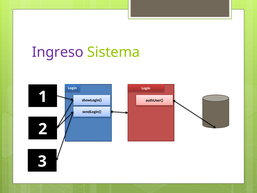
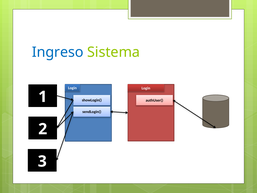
Ingreso colour: purple -> blue (58, 52)
